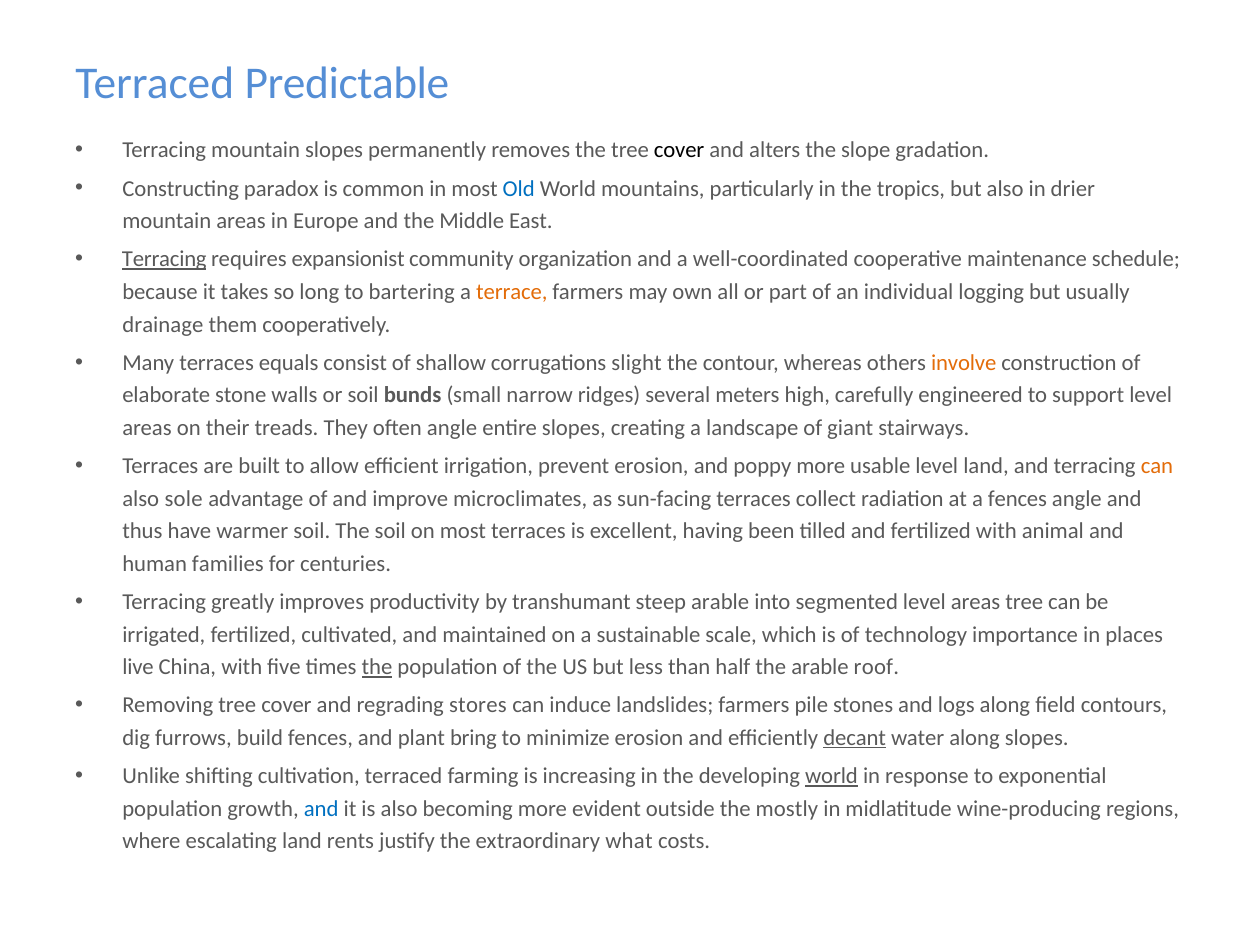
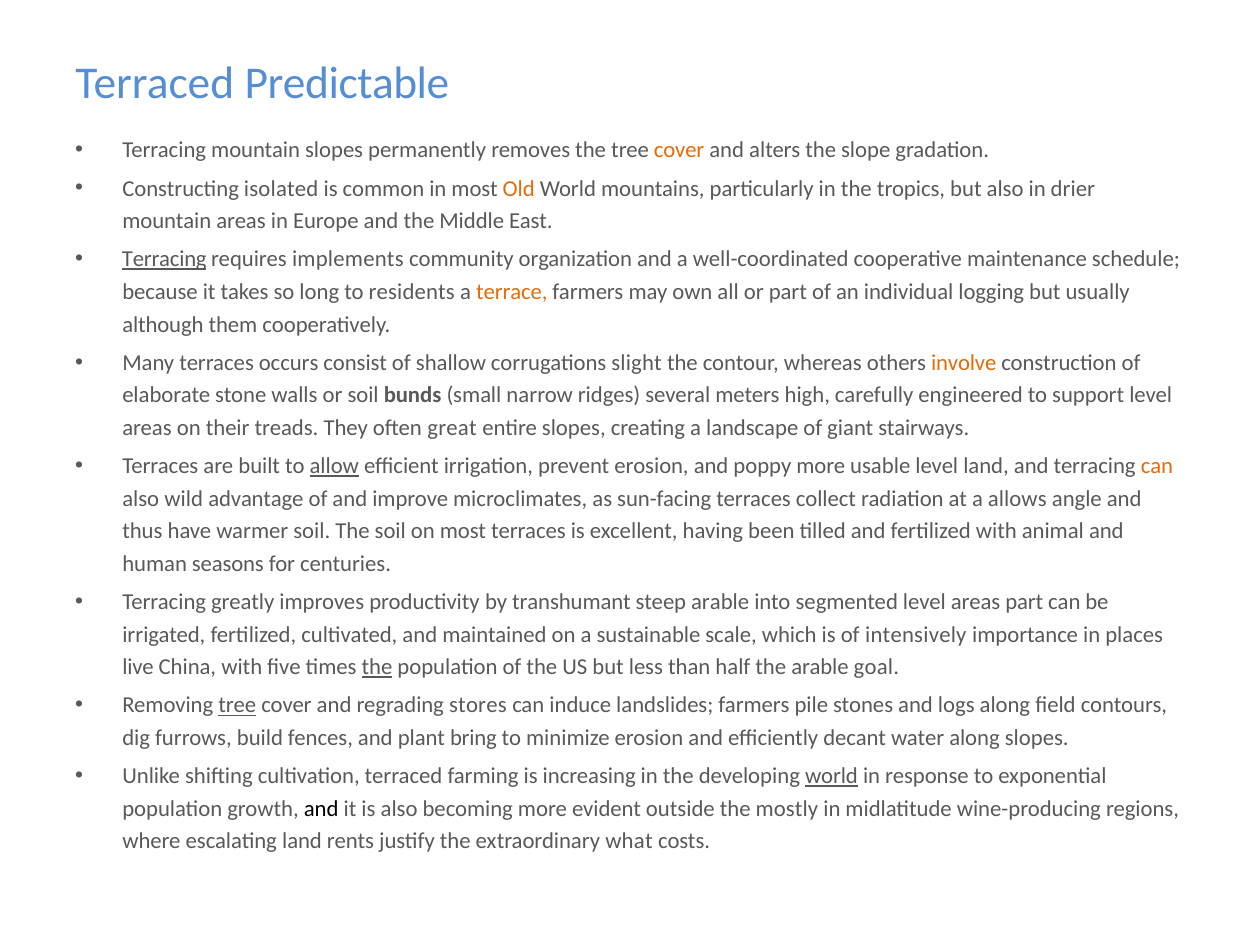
cover colour: black -> orange (679, 150)
paradox: paradox -> isolated (281, 188)
Old colour: blue -> orange (519, 188)
expansionist: expansionist -> implements (348, 259)
bartering: bartering -> residents (412, 292)
drainage: drainage -> although (163, 324)
equals: equals -> occurs (289, 363)
often angle: angle -> great (452, 428)
allow underline: none -> present (334, 466)
sole: sole -> wild (184, 498)
a fences: fences -> allows (1017, 498)
families: families -> seasons (228, 564)
areas tree: tree -> part (1024, 602)
technology: technology -> intensively (916, 634)
roof: roof -> goal (876, 667)
tree underline: none -> present (237, 705)
decant underline: present -> none (855, 738)
and colour: blue -> black (321, 808)
